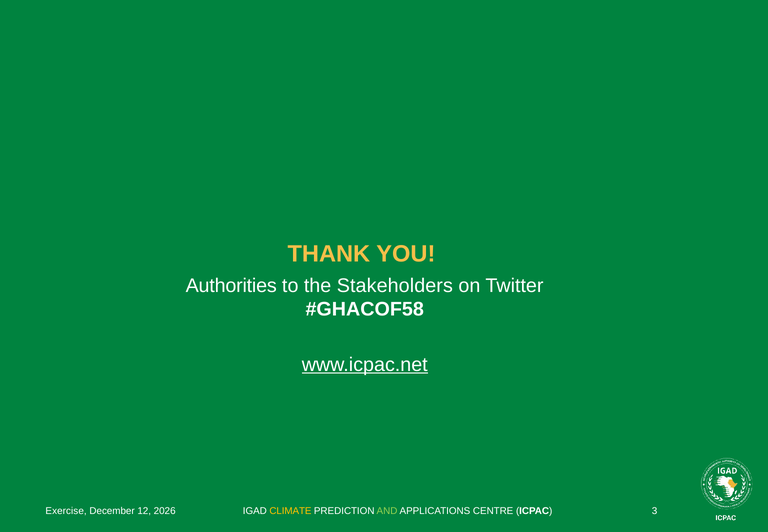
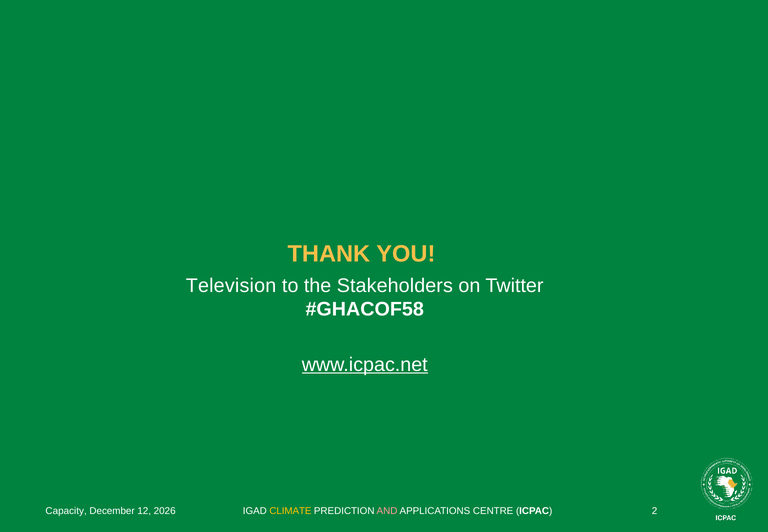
Authorities: Authorities -> Television (231, 285)
Exercise: Exercise -> Capacity (66, 511)
AND colour: light green -> pink (387, 511)
3: 3 -> 2 (654, 511)
